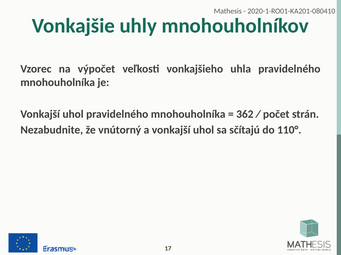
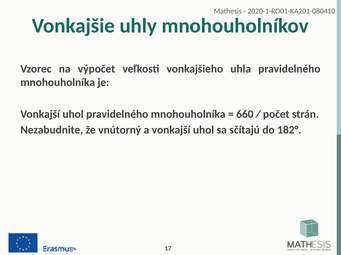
362: 362 -> 660 (245, 114)
110°: 110° -> 182° (289, 130)
